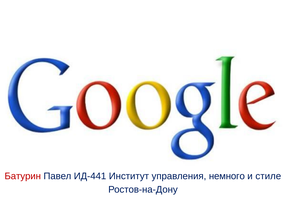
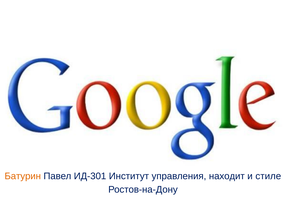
Батурин colour: red -> orange (23, 176)
ИД-441: ИД-441 -> ИД-301 (90, 176)
немного: немного -> находит (227, 176)
